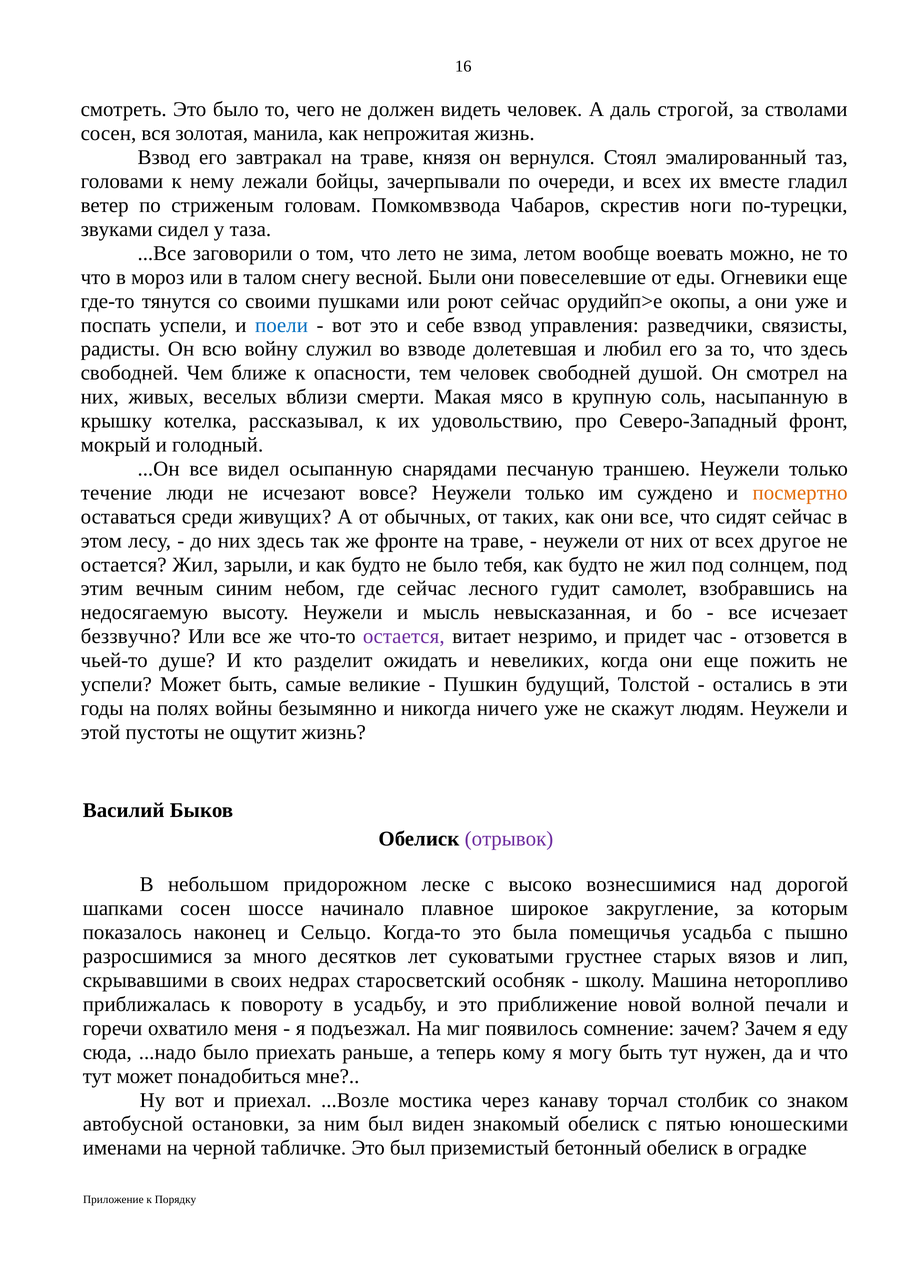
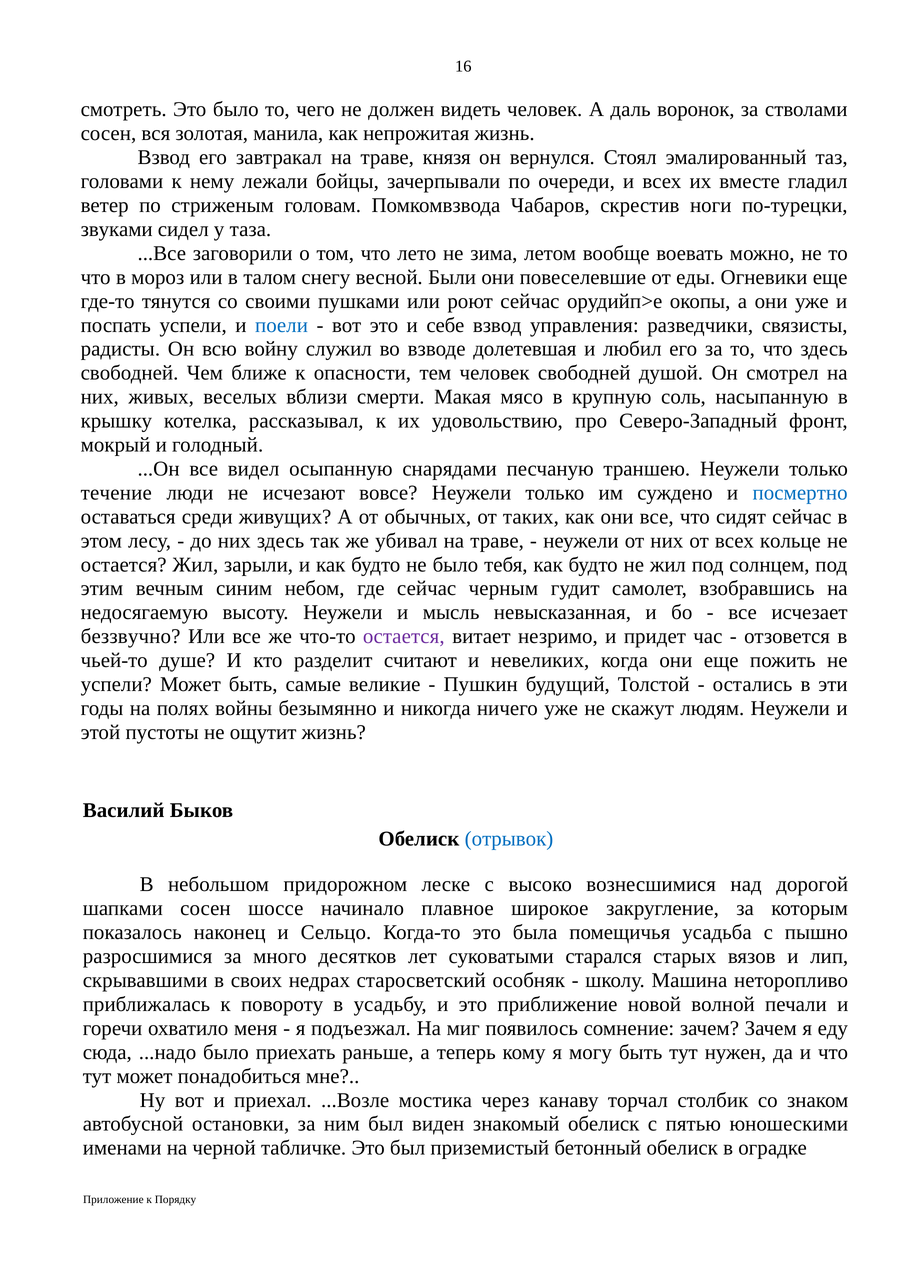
строгой: строгой -> воронок (696, 109)
посмертно colour: orange -> blue (800, 493)
фронте: фронте -> убивал (406, 540)
другое: другое -> кольце (790, 540)
лесного: лесного -> черным (503, 588)
ожидать: ожидать -> считают (420, 660)
отрывок colour: purple -> blue (509, 838)
грустнее: грустнее -> старался (604, 956)
